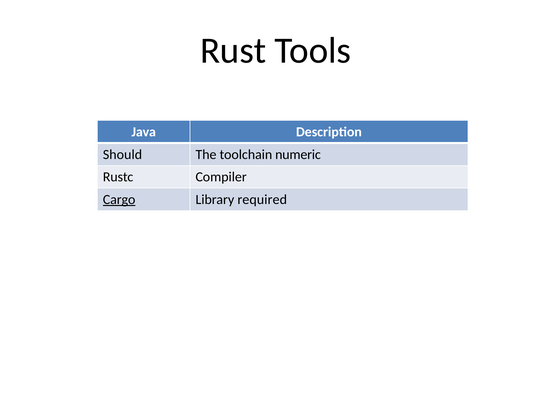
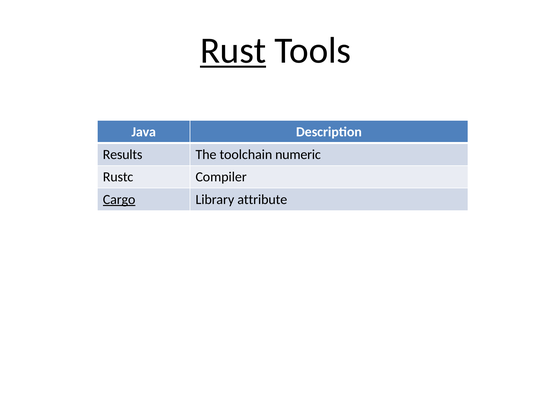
Rust underline: none -> present (233, 51)
Should: Should -> Results (123, 154)
required: required -> attribute (262, 200)
